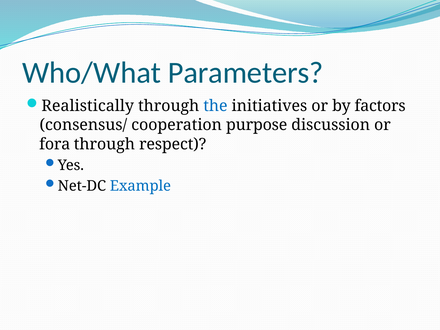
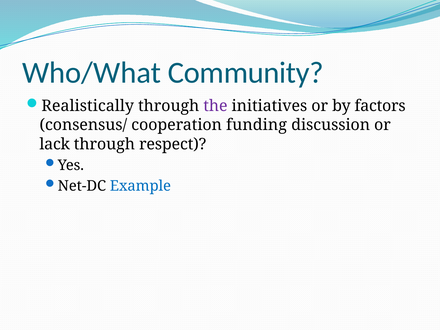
Parameters: Parameters -> Community (246, 73)
the colour: blue -> purple (215, 106)
purpose: purpose -> funding (257, 125)
fora: fora -> lack (55, 144)
